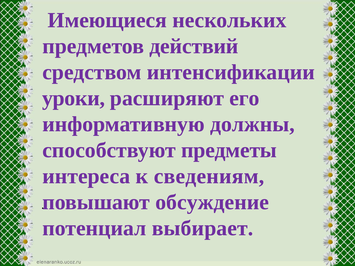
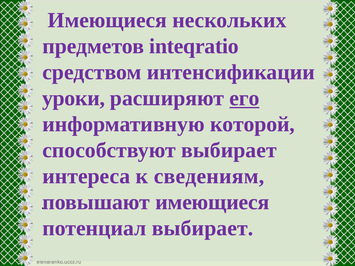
действий: действий -> inteqratio (194, 46)
его underline: none -> present (244, 98)
должны: должны -> которой (252, 124)
способствуют предметы: предметы -> выбирает (229, 150)
обсуждение: обсуждение -> имеющиеся (212, 202)
